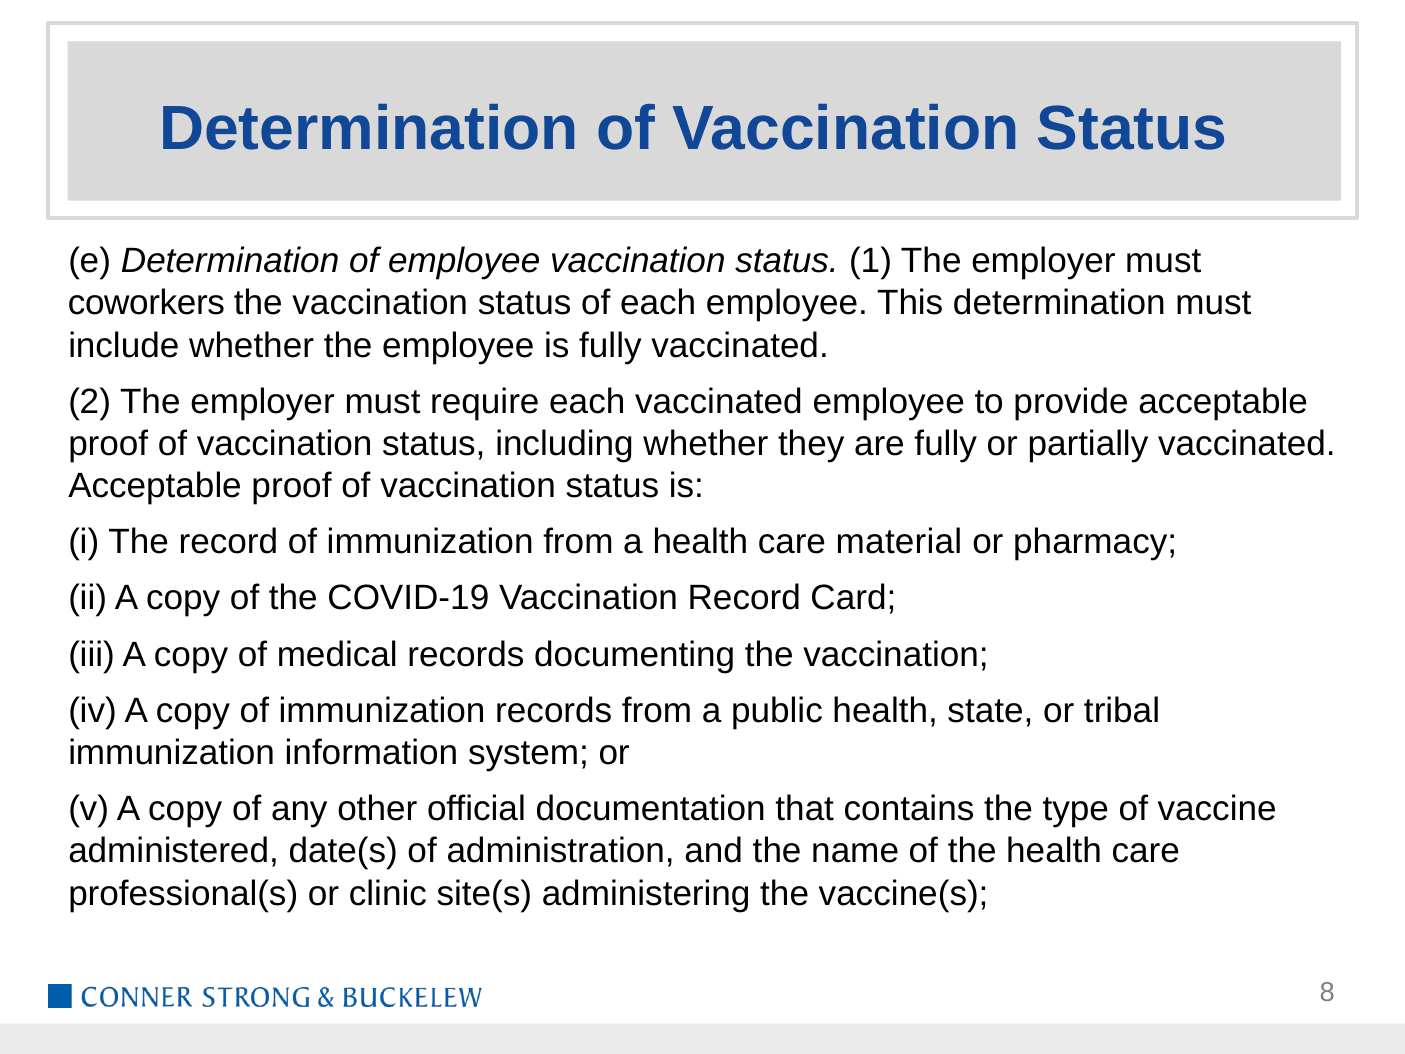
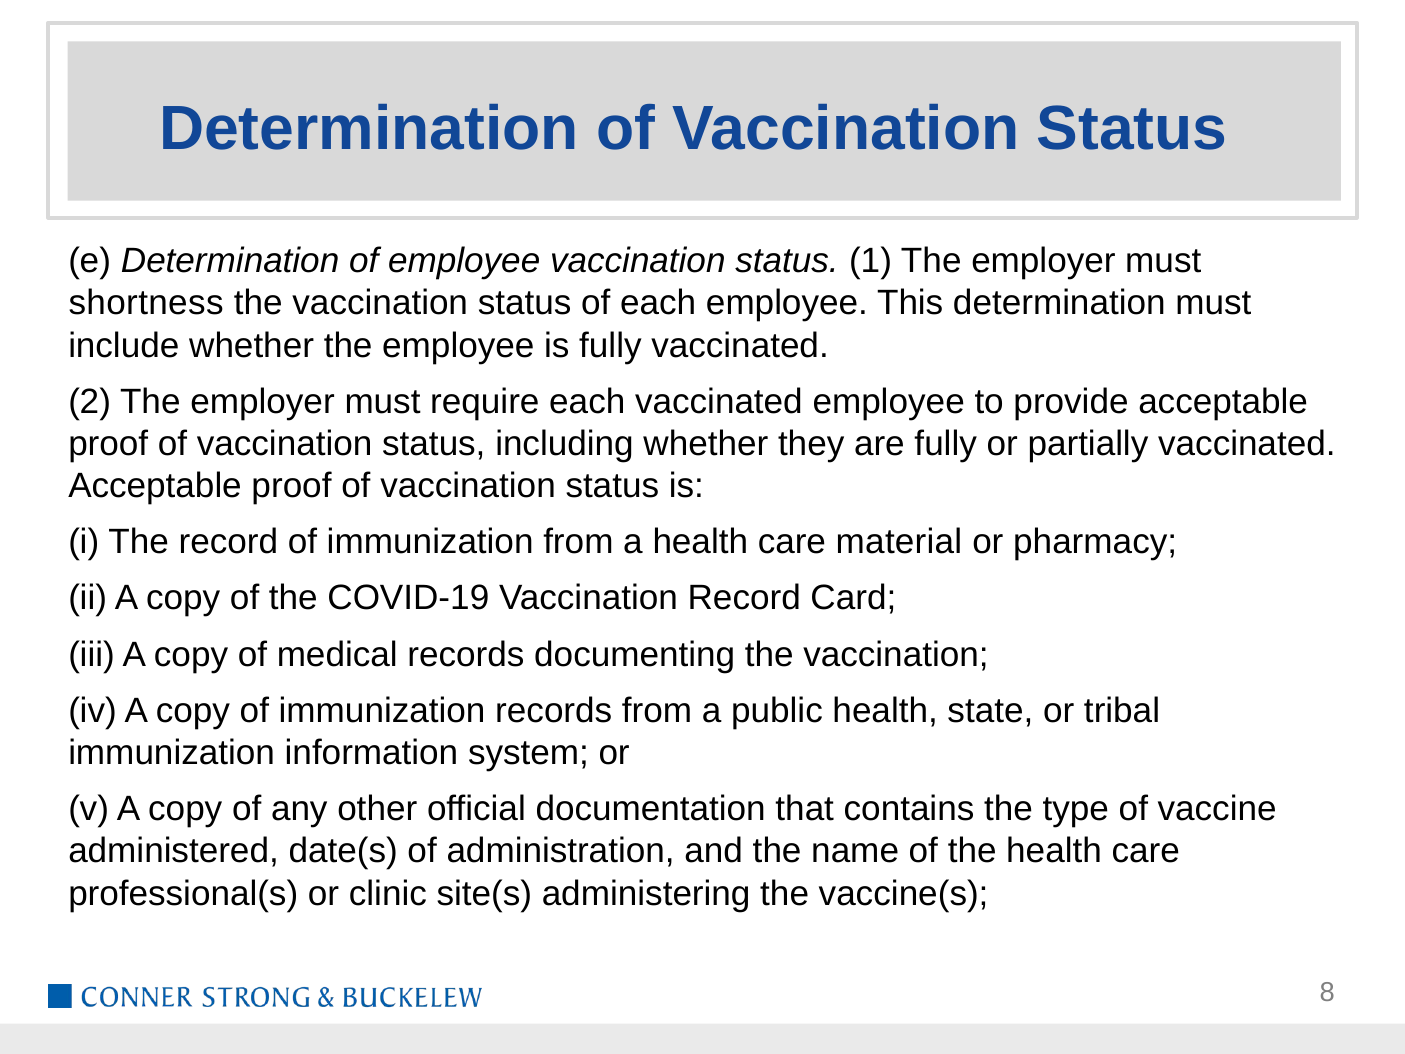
coworkers: coworkers -> shortness (146, 303)
